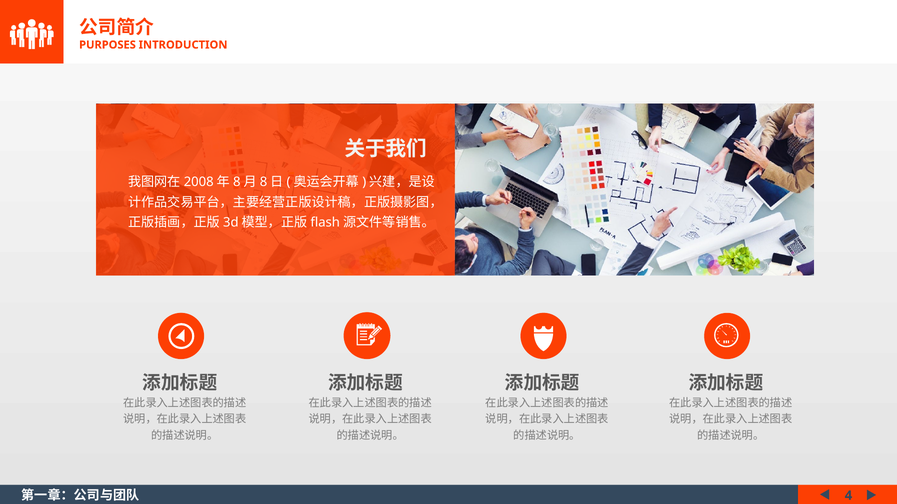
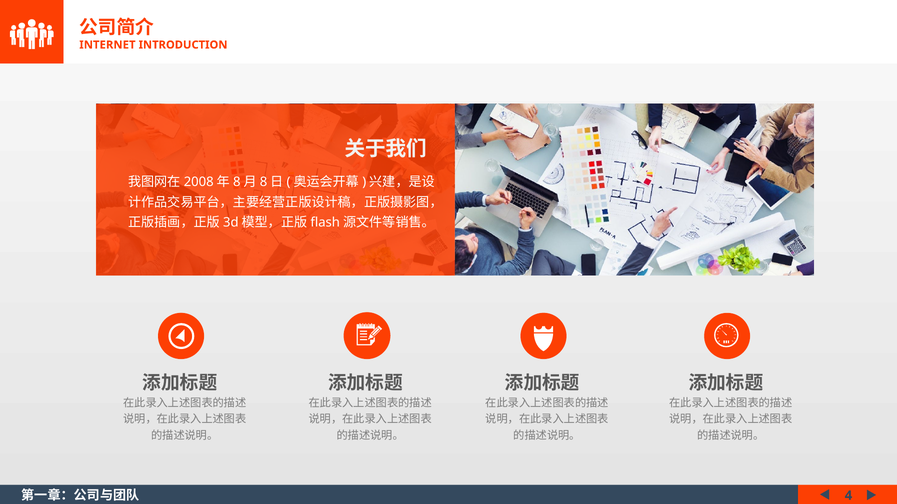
PURPOSES: PURPOSES -> INTERNET (107, 45)
